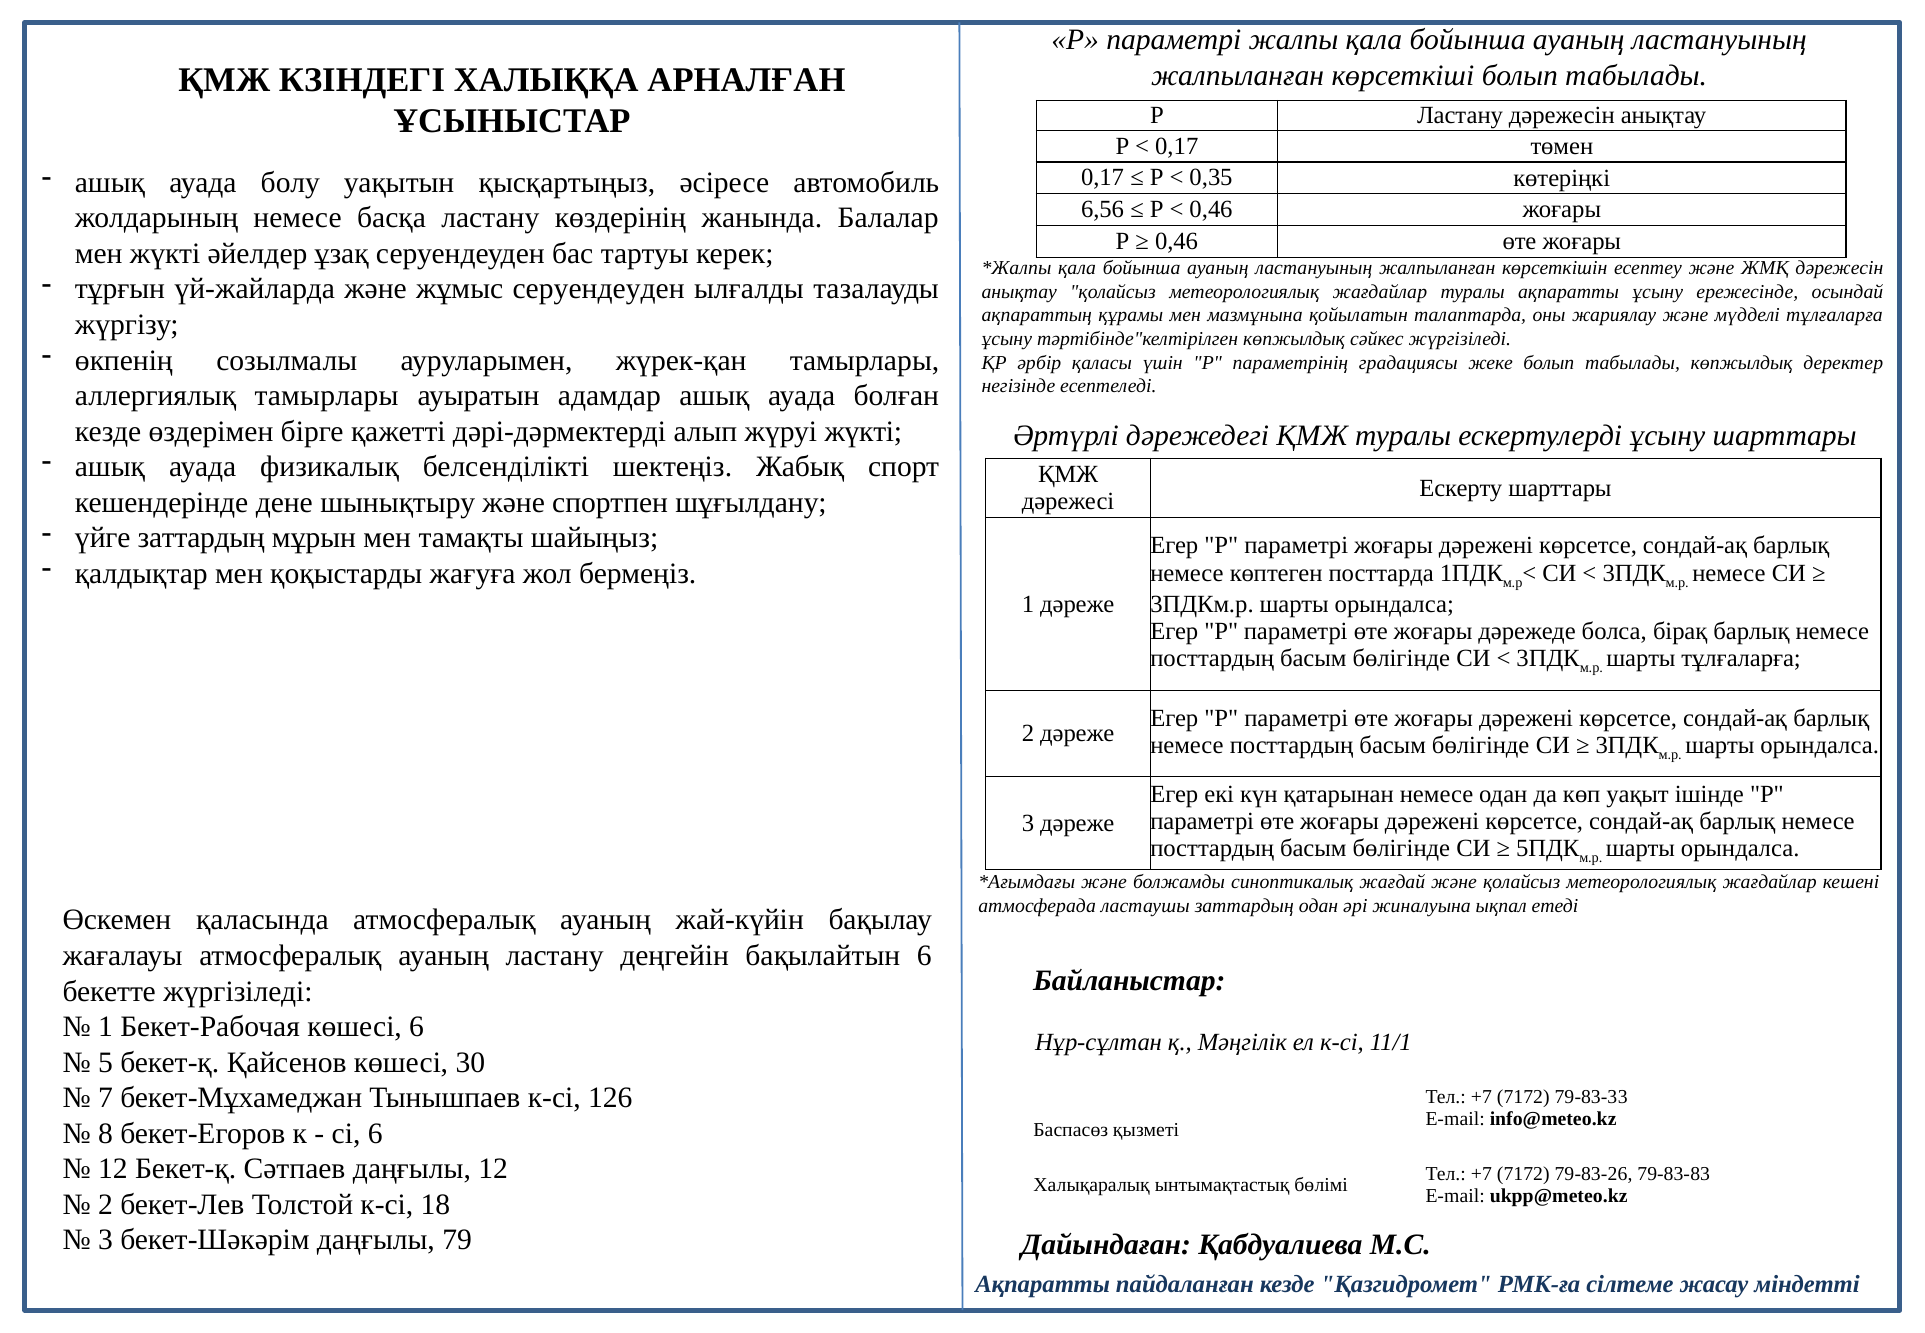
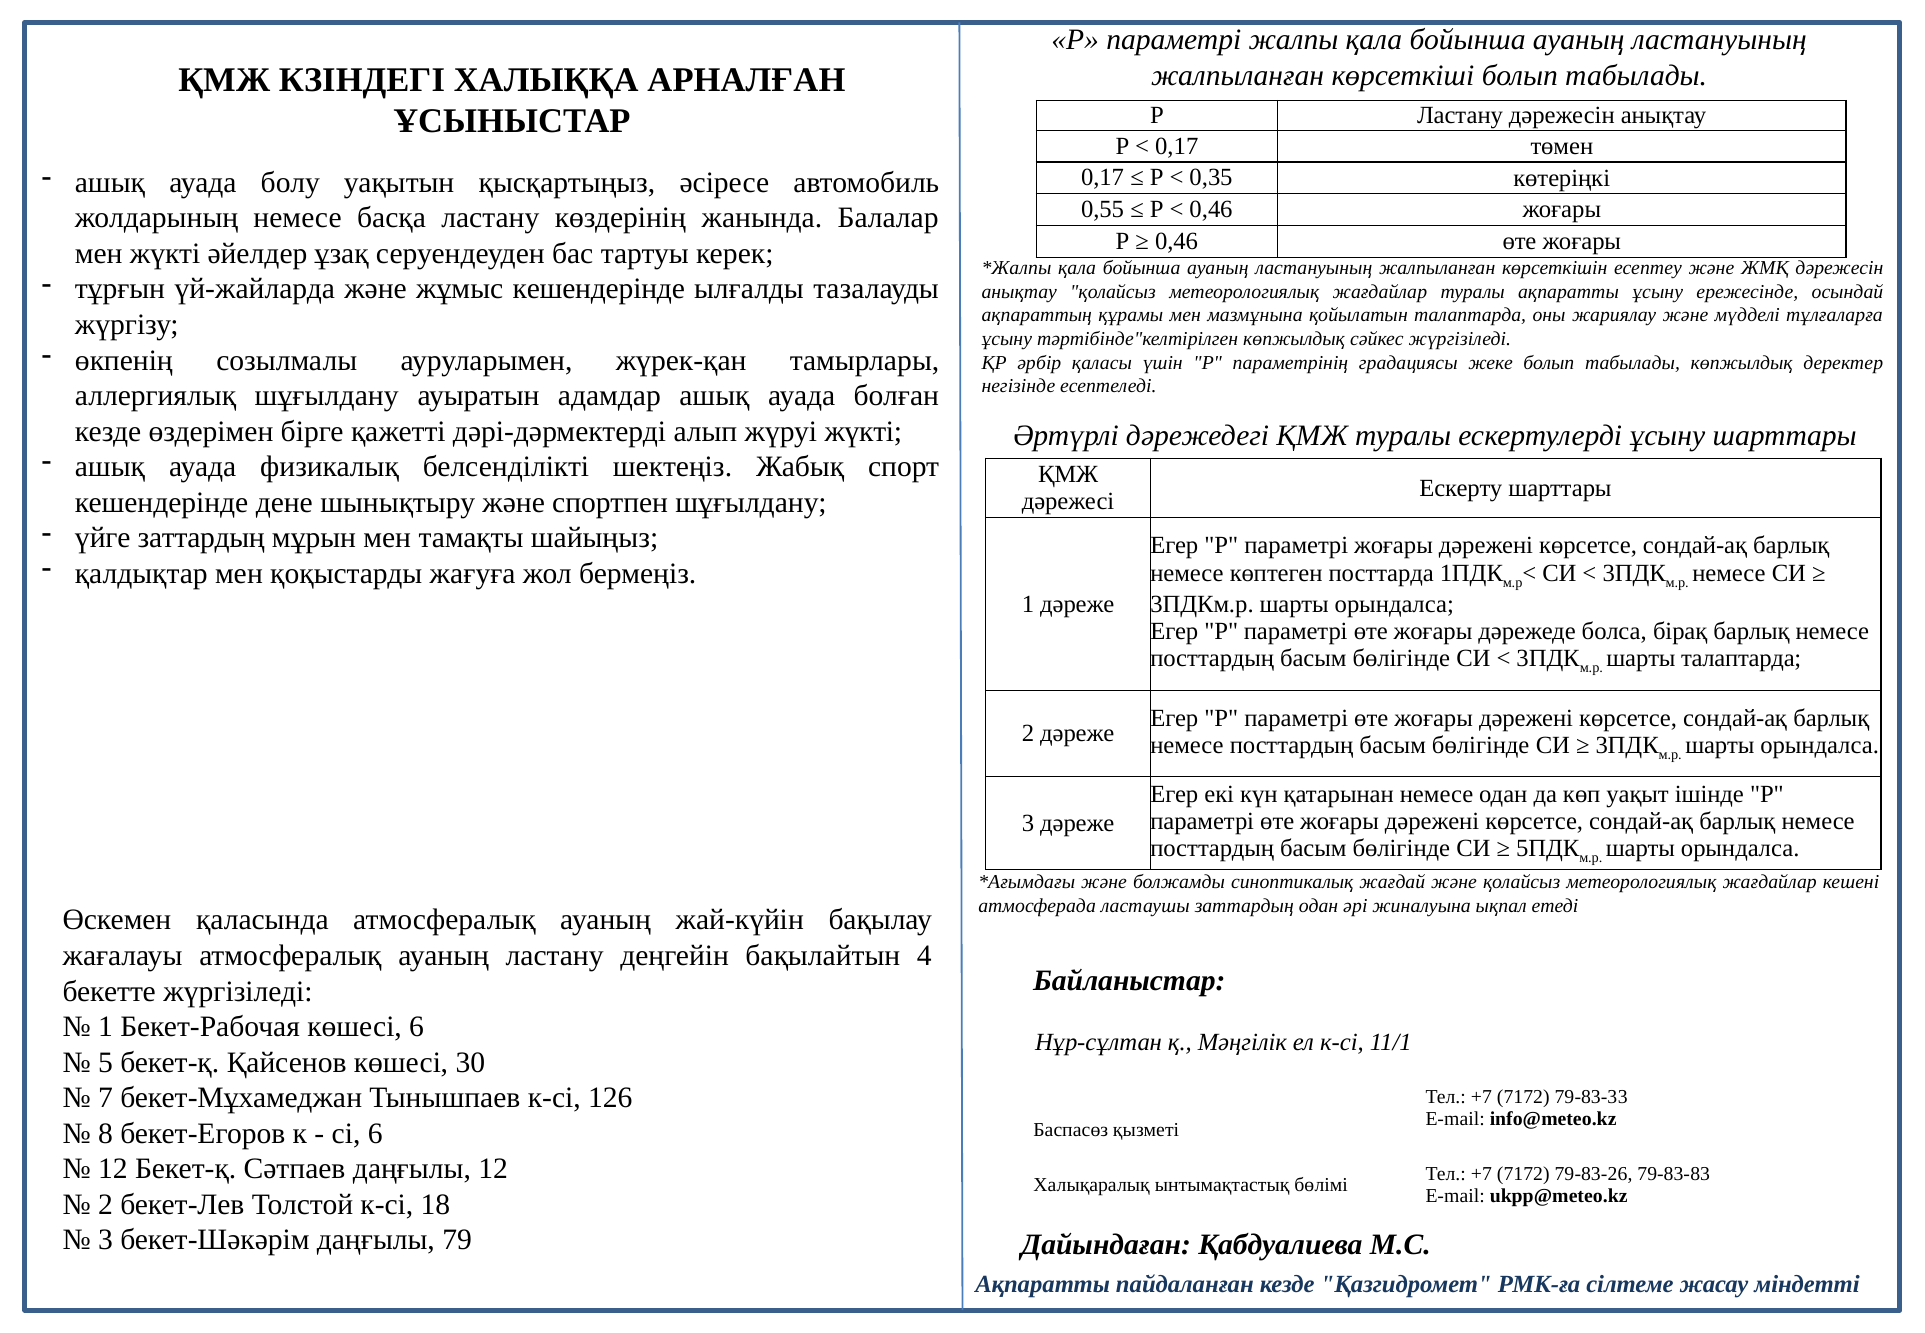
6,56: 6,56 -> 0,55 (1103, 209)
жұмыс серуендеуден: серуендеуден -> кешендерінде (599, 289)
аллергиялық тамырлары: тамырлары -> шұғылдану (327, 396)
шарты тұлғаларға: тұлғаларға -> талаптарда (1741, 658)
бақылайтын 6: 6 -> 4 (924, 955)
